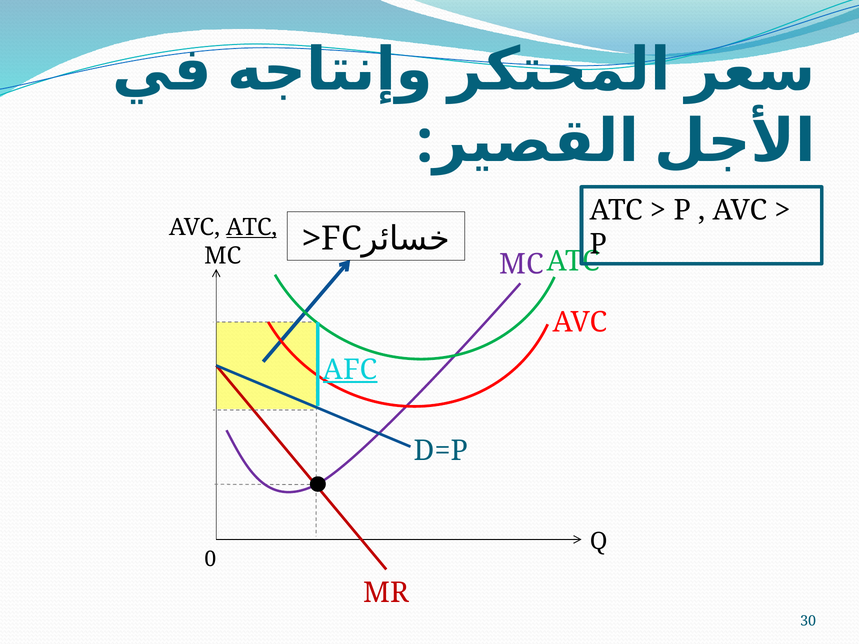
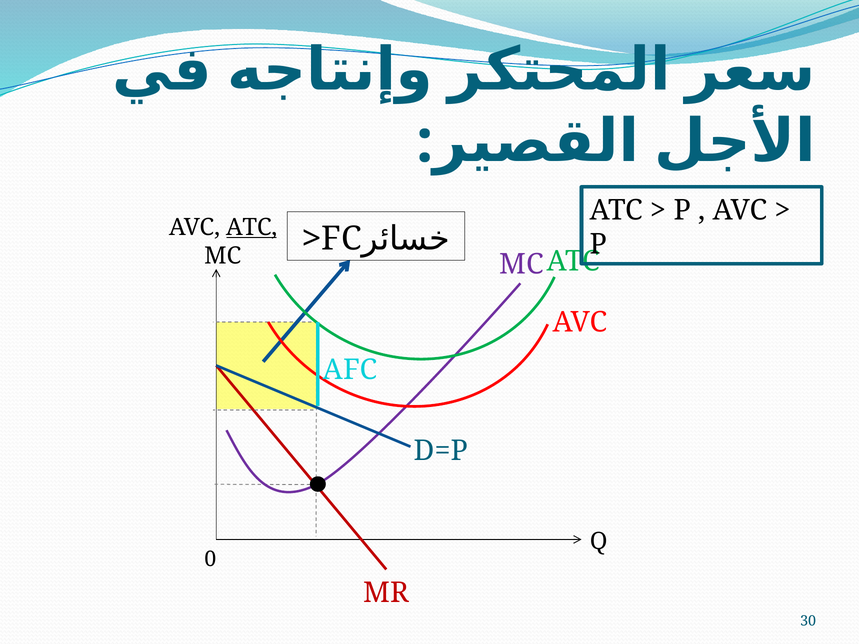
AFC underline: present -> none (350, 370)
